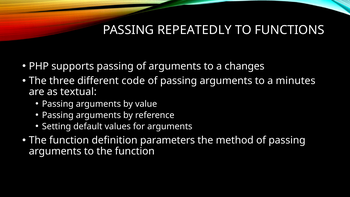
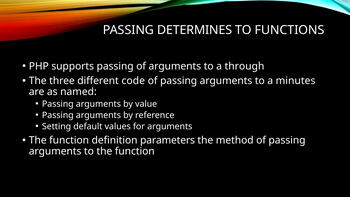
REPEATEDLY: REPEATEDLY -> DETERMINES (195, 30)
changes: changes -> through (244, 66)
textual: textual -> named (78, 92)
